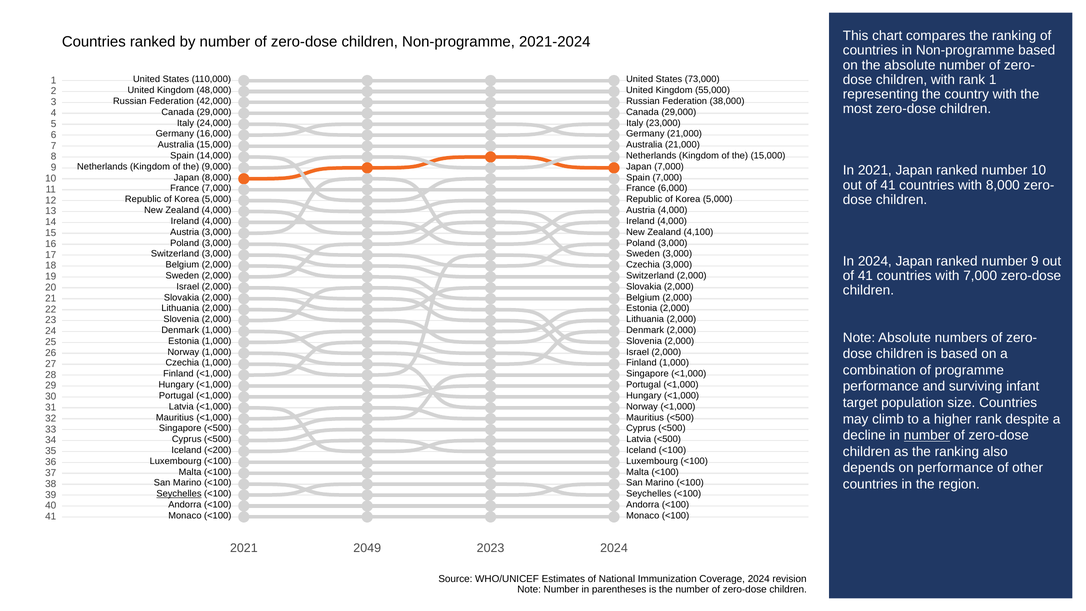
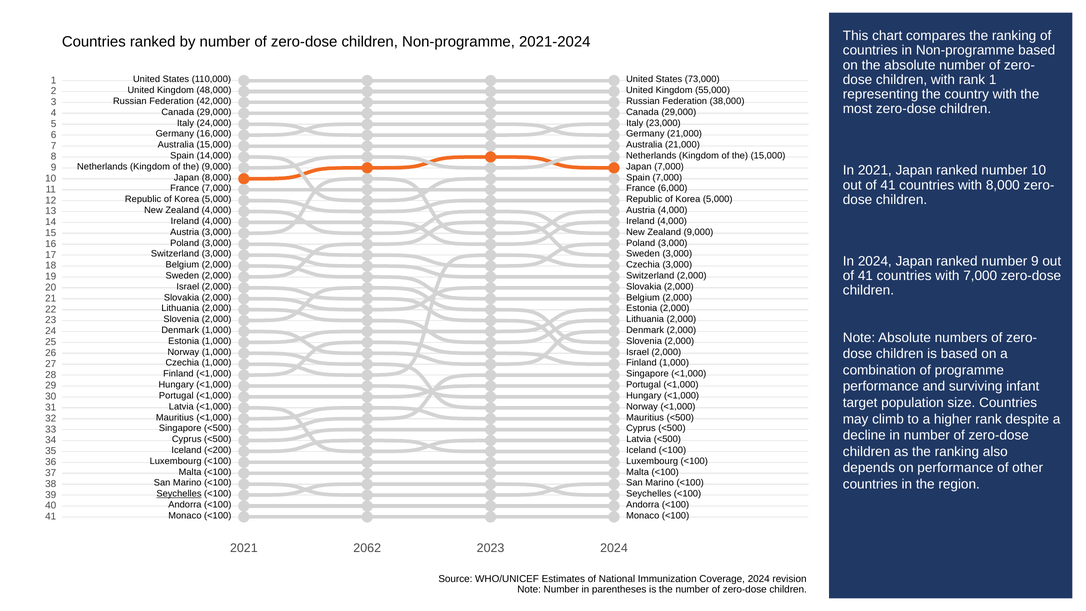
Zealand 4,100: 4,100 -> 9,000 (698, 232)
number underline: present -> none (927, 435)
2049: 2049 -> 2062 (367, 548)
